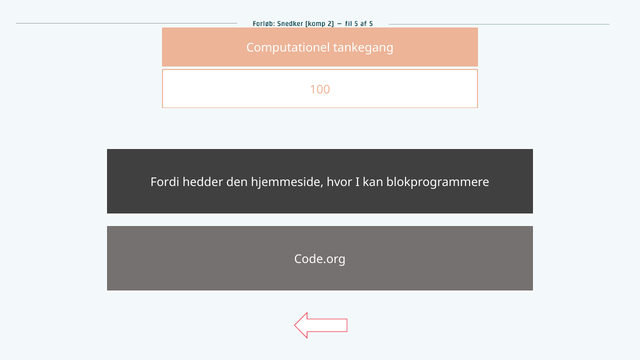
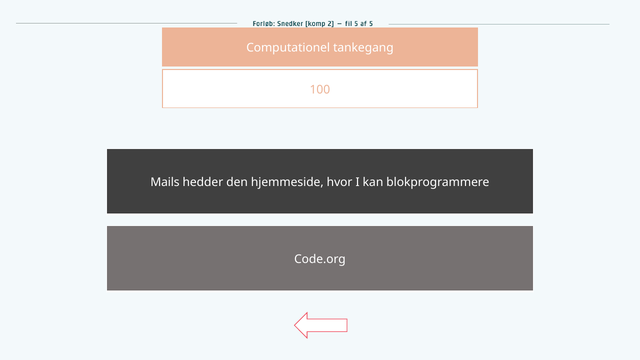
Fordi: Fordi -> Mails (165, 182)
